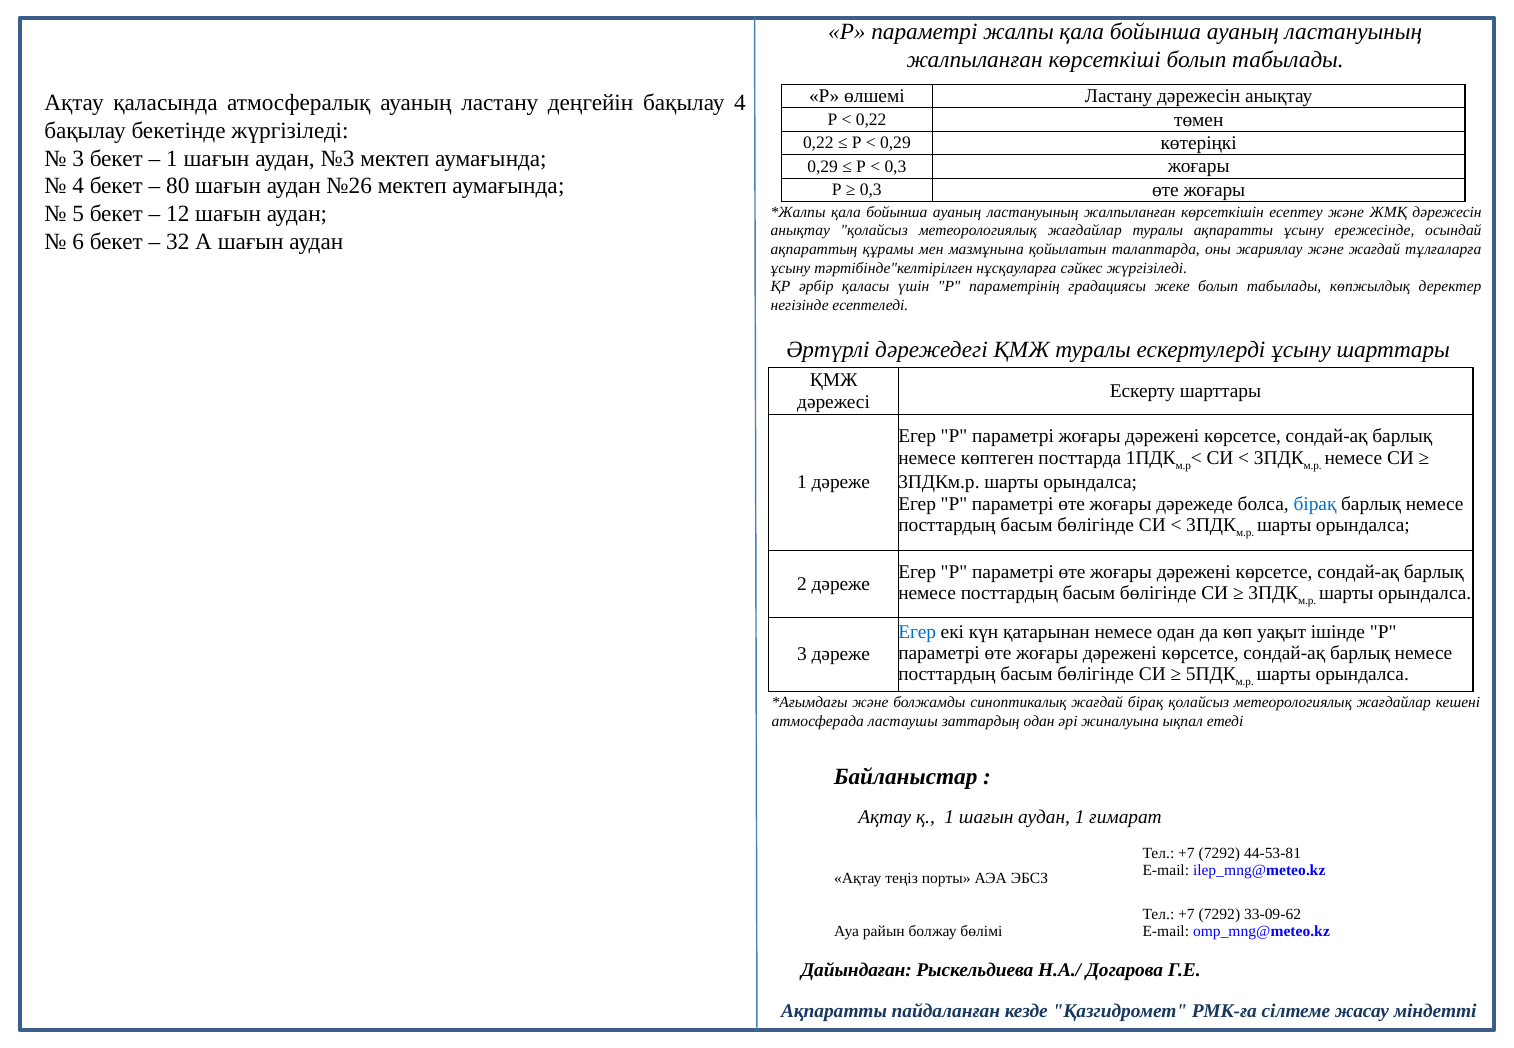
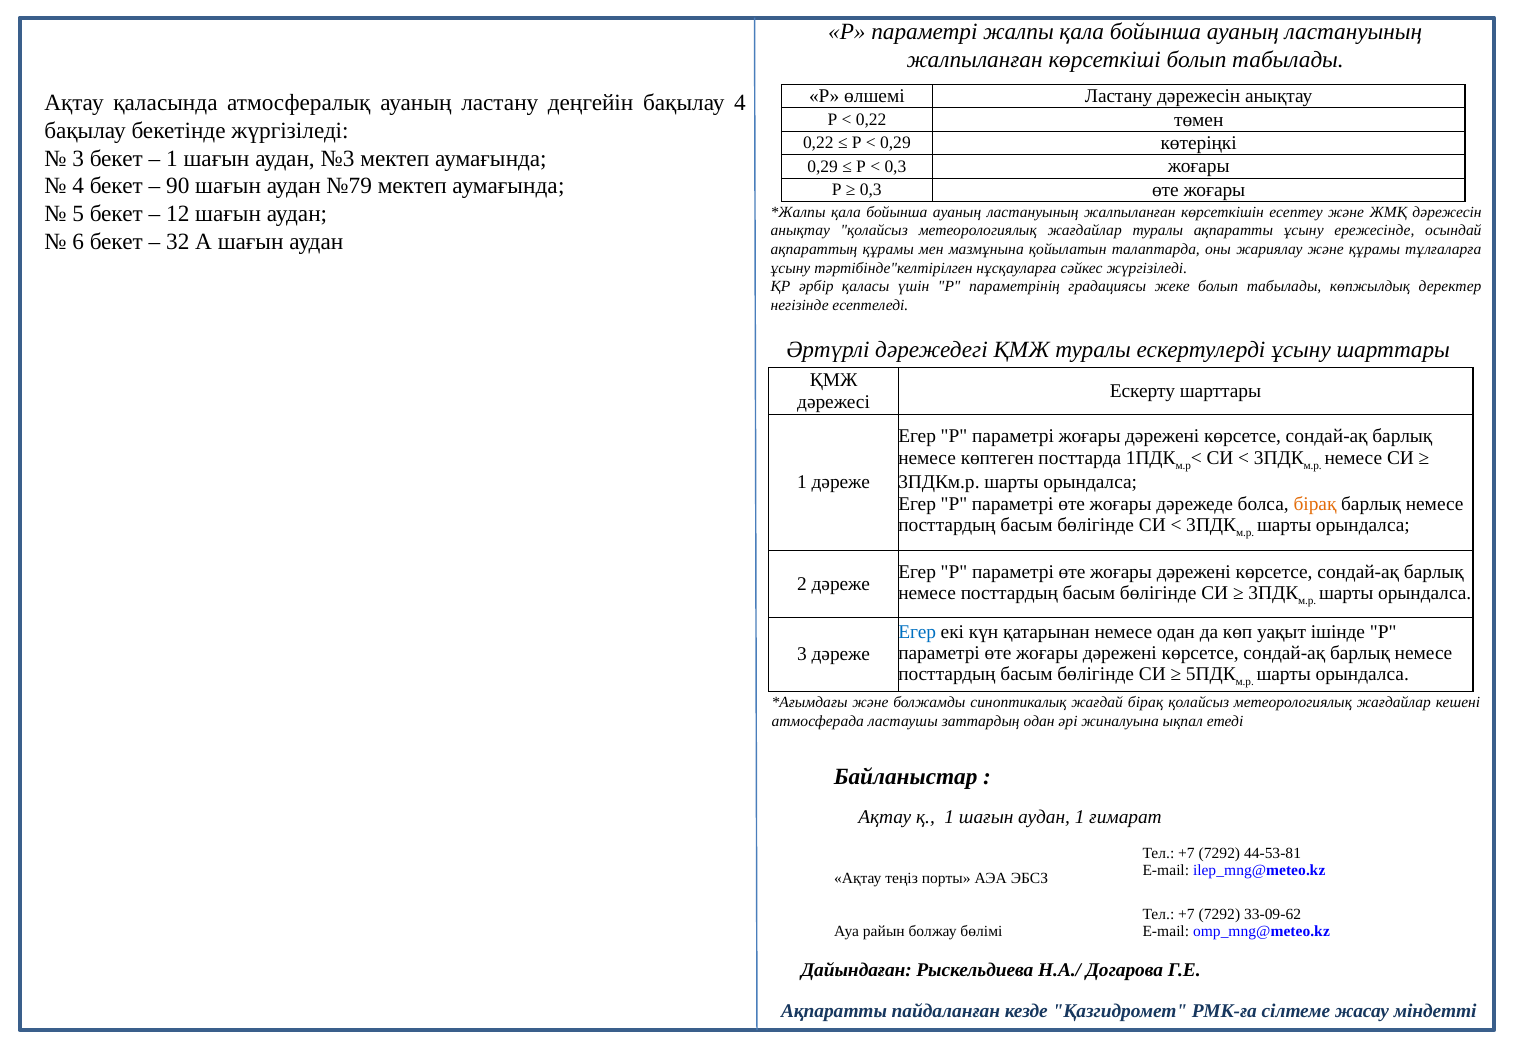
80: 80 -> 90 (178, 186)
№26: №26 -> №79 (349, 186)
және жағдай: жағдай -> құрамы (1374, 249)
бірақ colour: blue -> orange (1315, 504)
